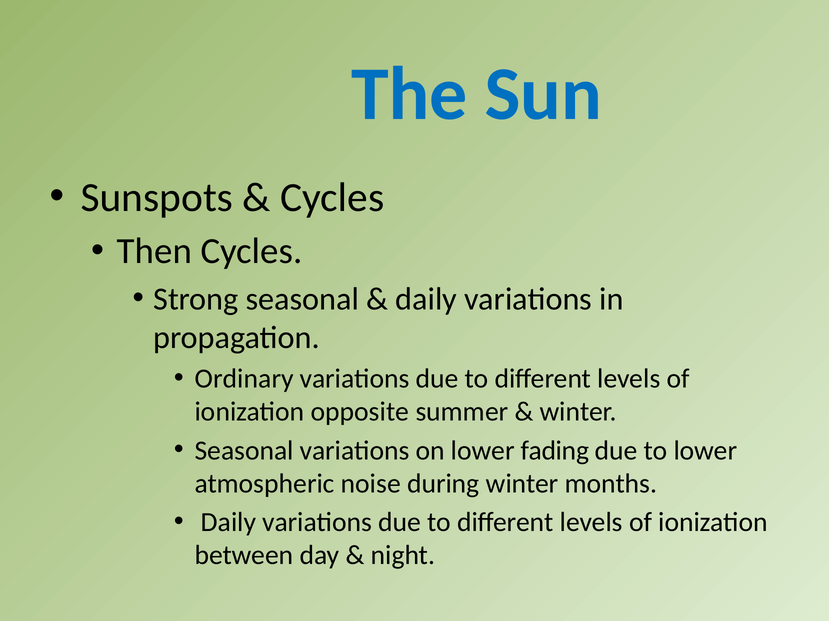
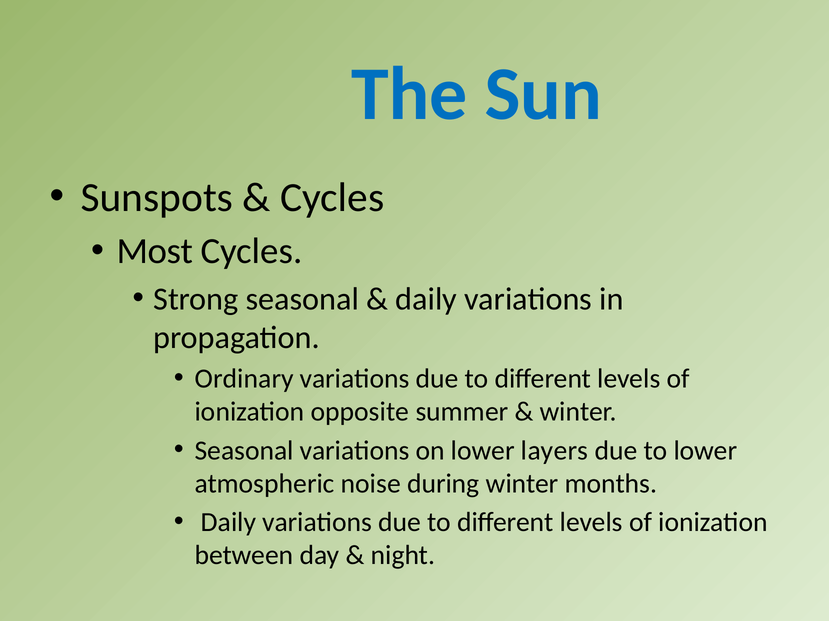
Then: Then -> Most (155, 252)
fading: fading -> layers (555, 451)
